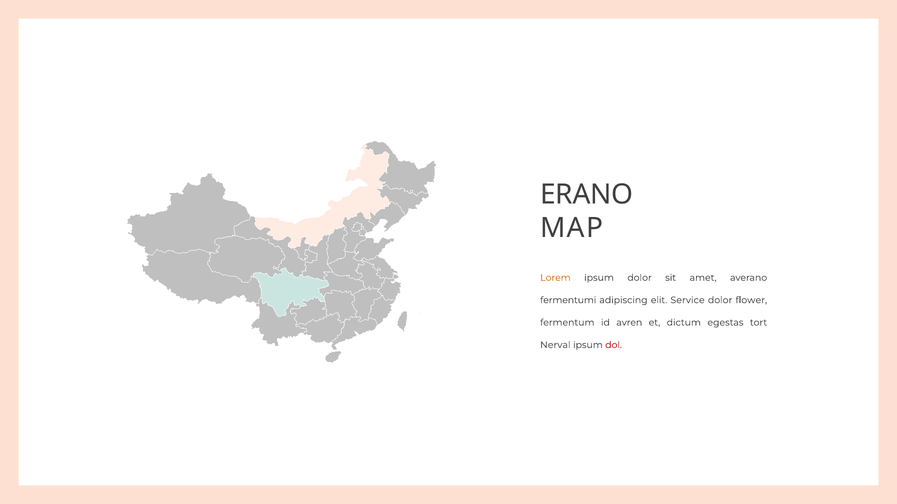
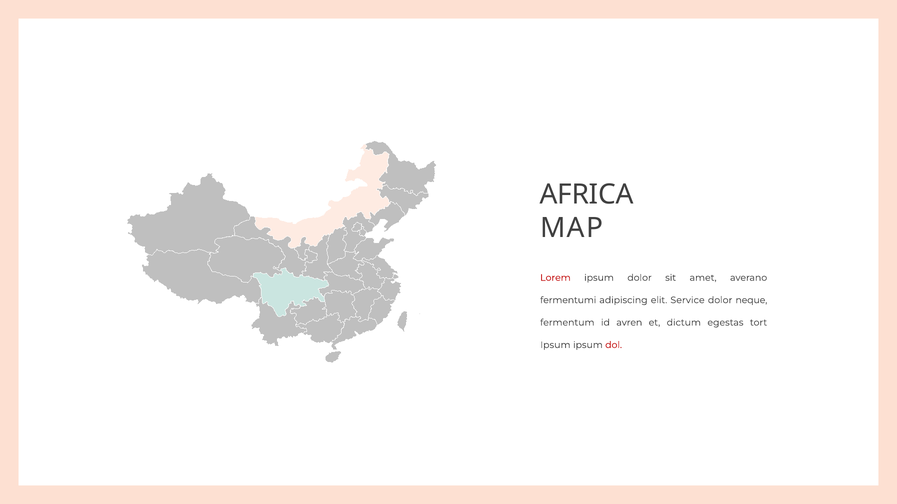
ERANO: ERANO -> AFRICA (587, 195)
Lorem colour: orange -> red (555, 278)
flower: flower -> neque (751, 300)
Nerval: Nerval -> Ipsum (555, 345)
